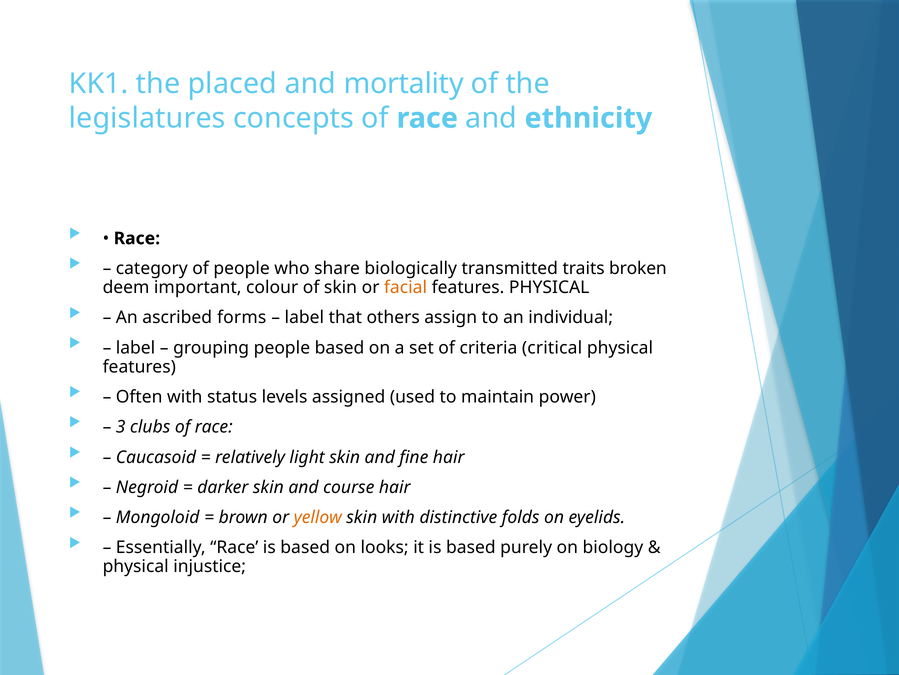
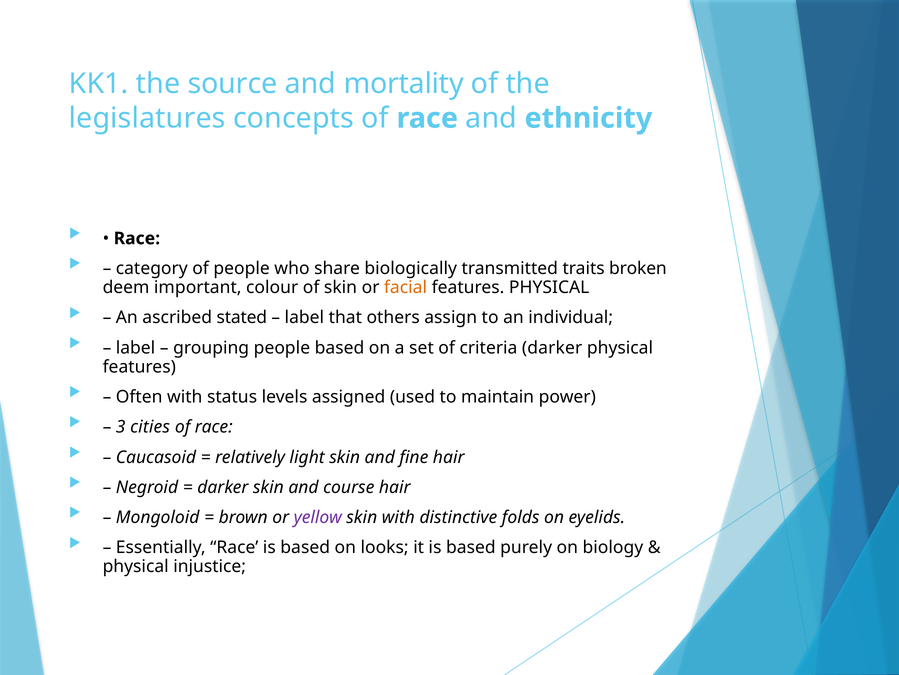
placed: placed -> source (233, 84)
forms: forms -> stated (242, 317)
criteria critical: critical -> darker (552, 347)
clubs: clubs -> cities (150, 427)
yellow colour: orange -> purple (318, 517)
